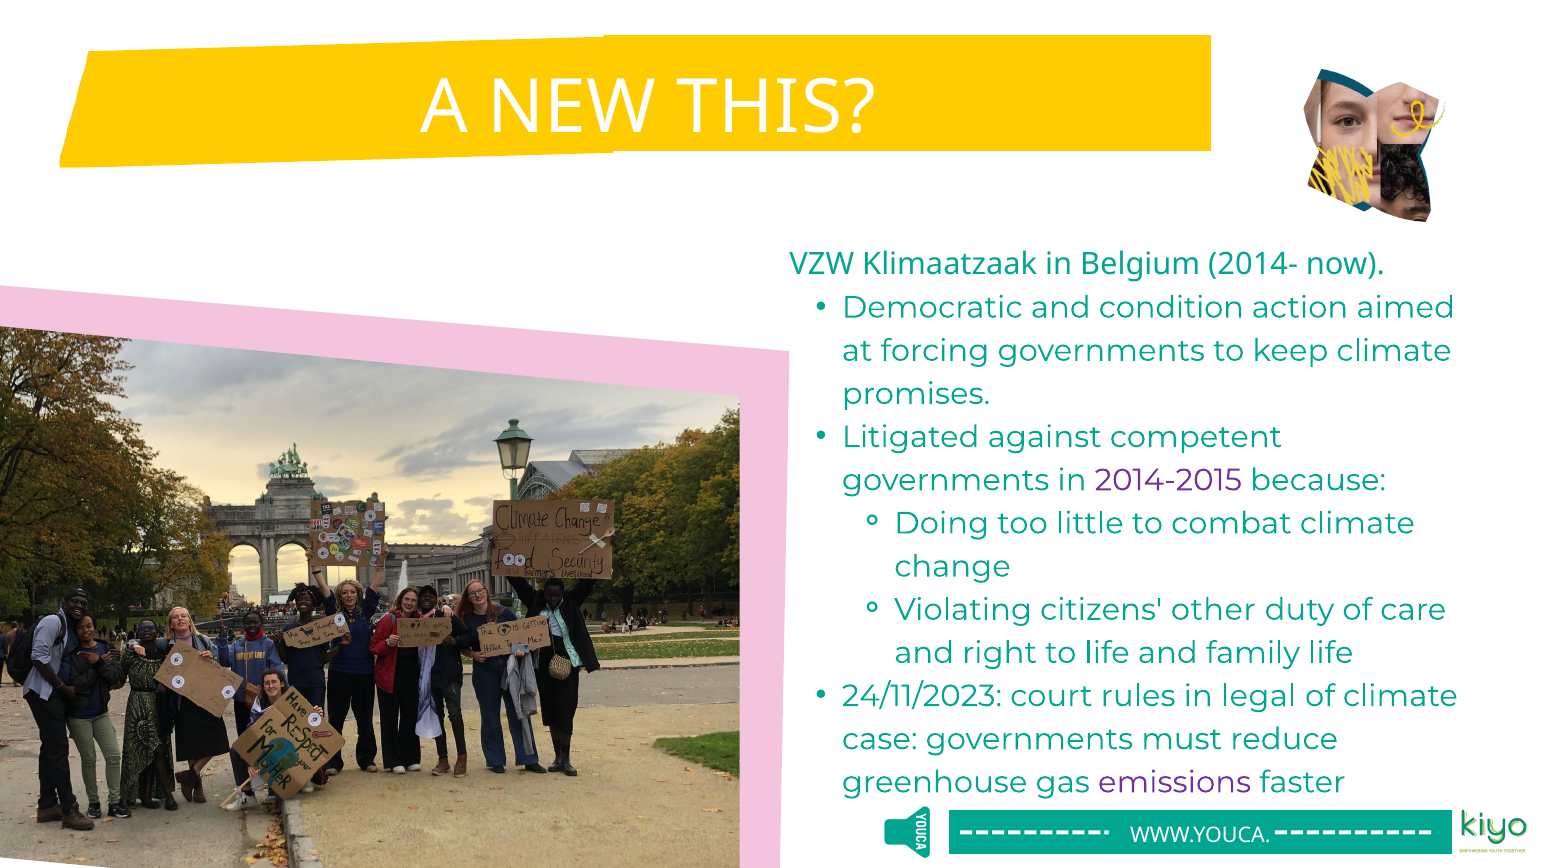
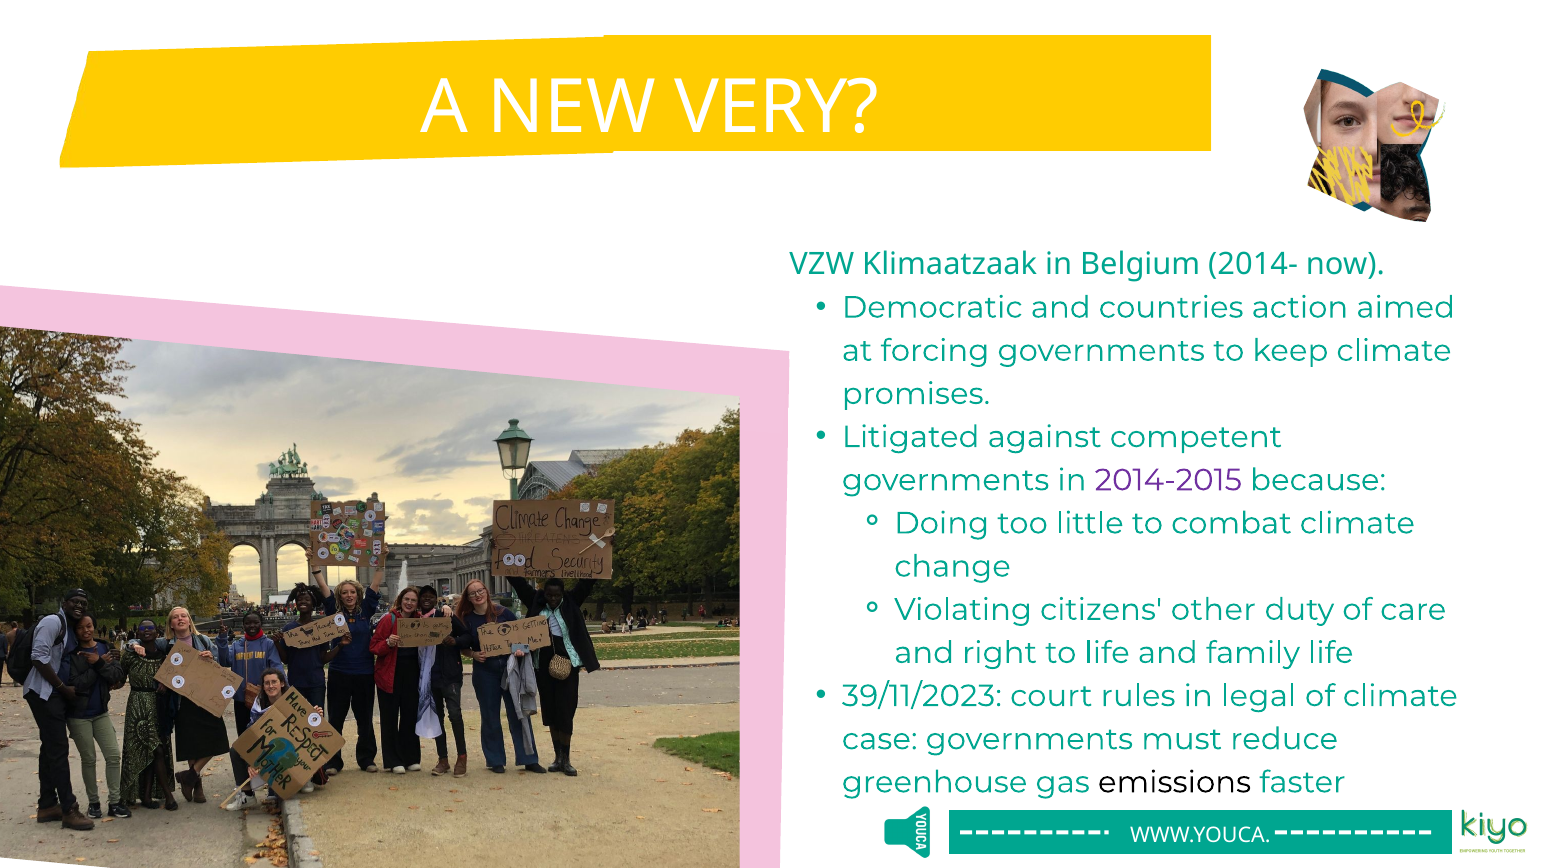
THIS: THIS -> VERY (777, 108)
condition: condition -> countries (1171, 307)
24/11/2023: 24/11/2023 -> 39/11/2023 (922, 695)
emissions colour: purple -> black (1175, 782)
